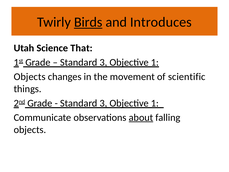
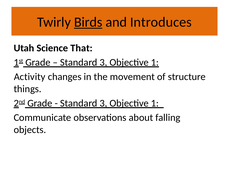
Objects: Objects -> Activity (30, 77)
scientific: scientific -> structure (187, 77)
about underline: present -> none (141, 117)
